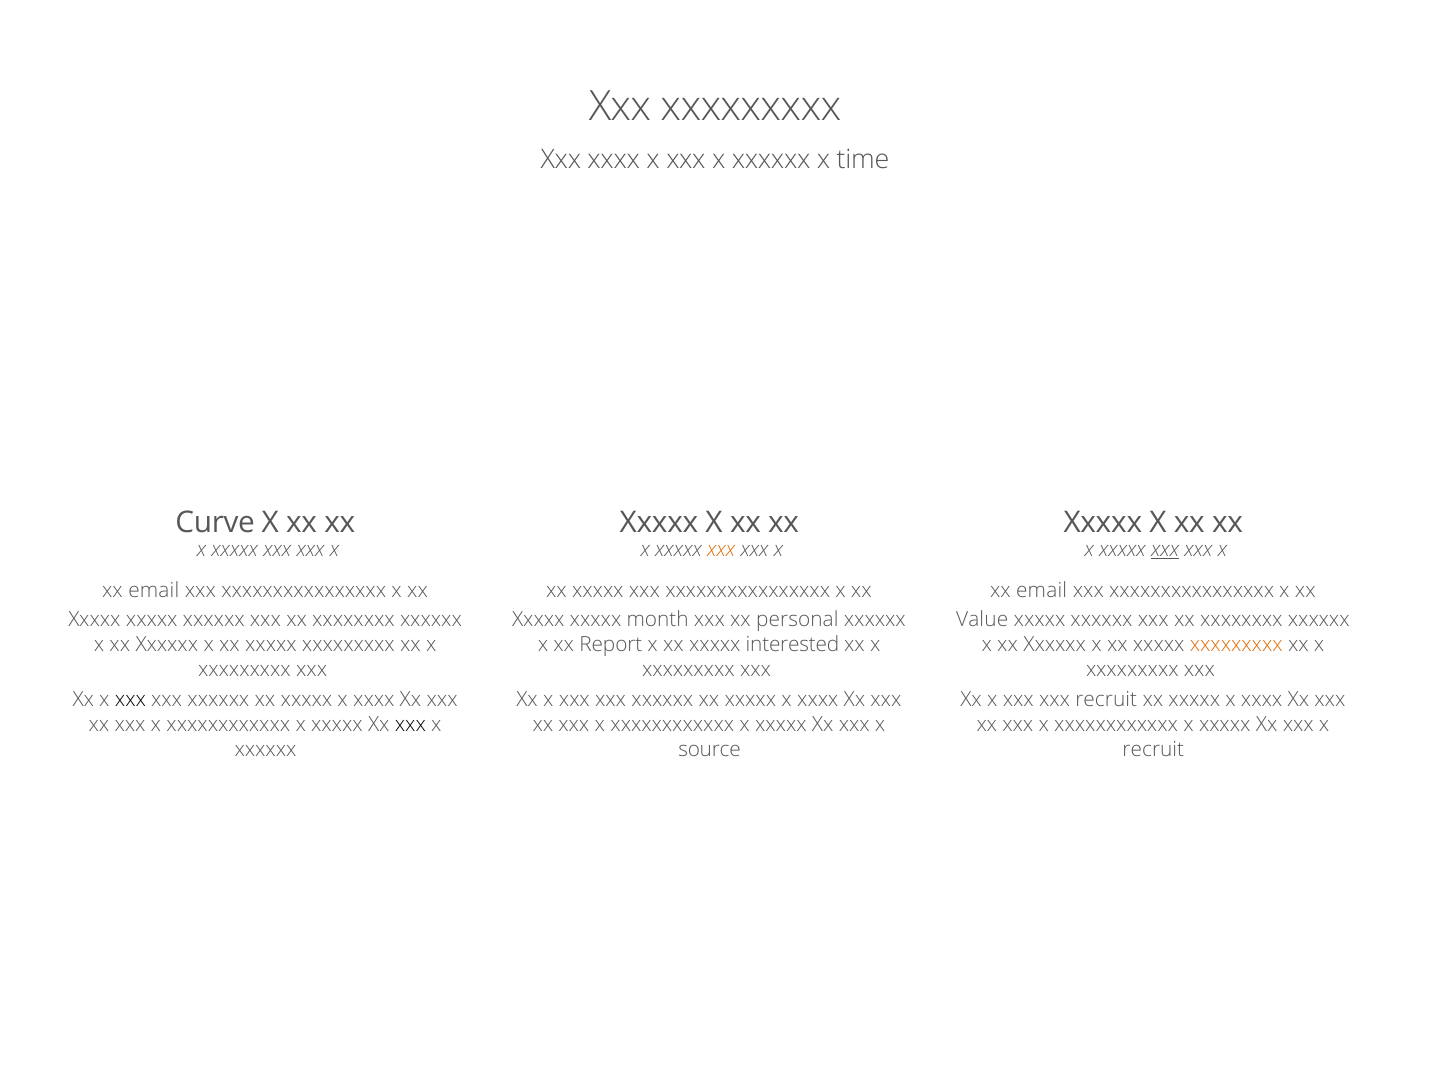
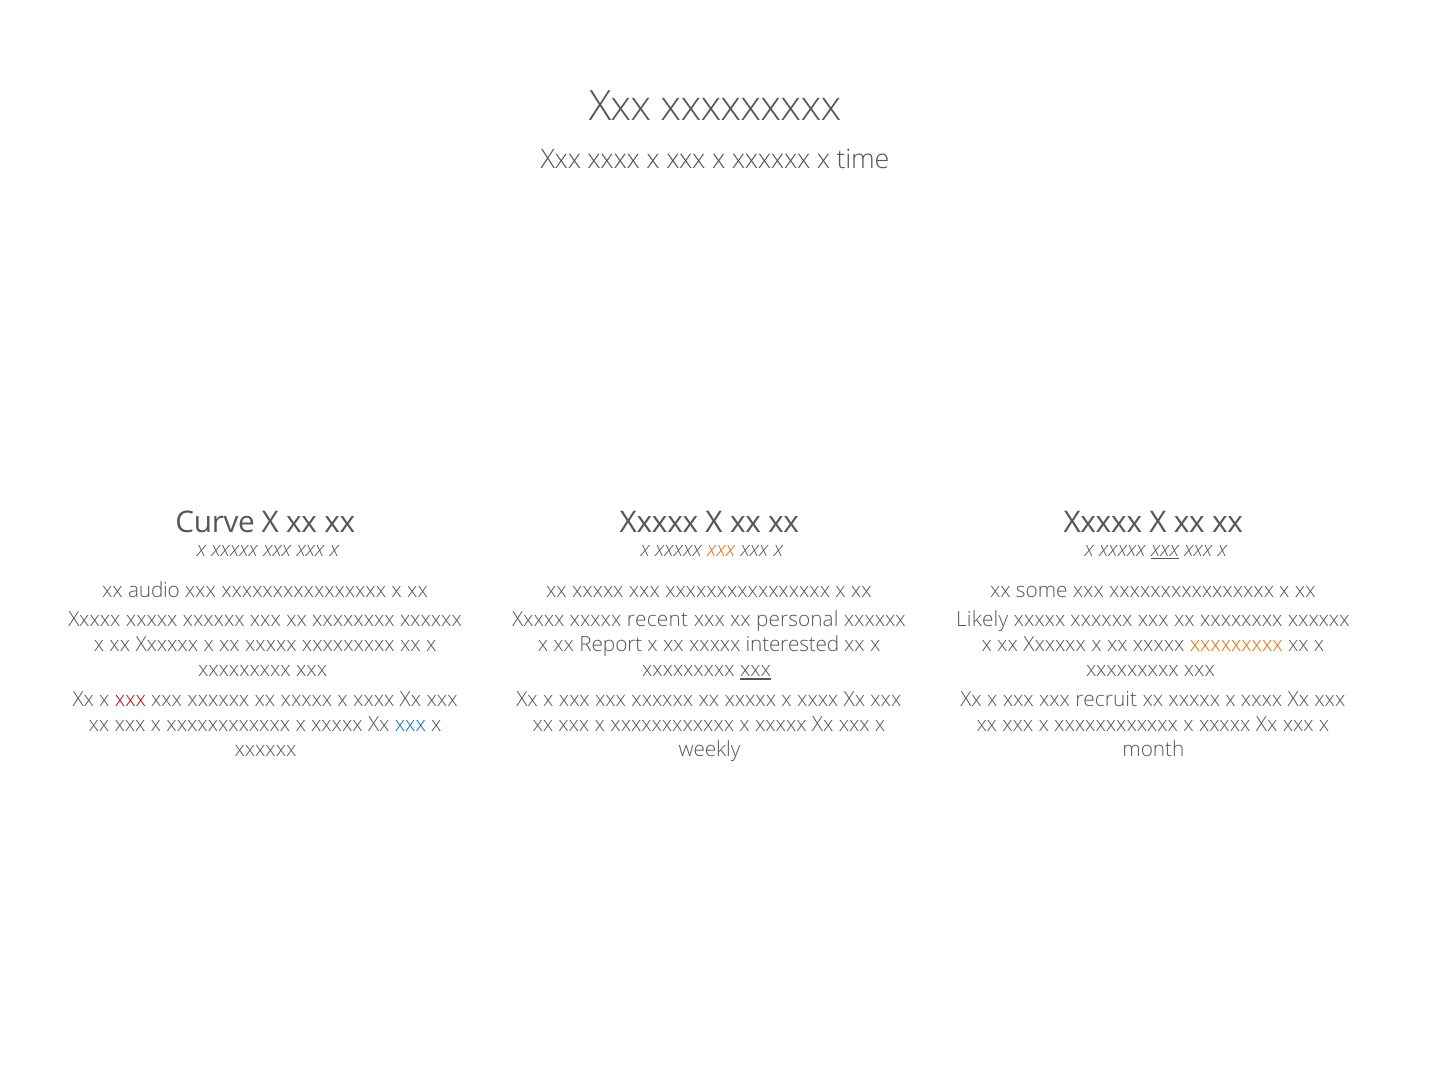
email: email -> audio (154, 591)
email: email -> some (1042, 591)
month: month -> recent (657, 620)
Value: Value -> Likely (982, 620)
xxx underline: none -> present (756, 670)
xxx colour: black -> red (130, 699)
xxx colour: black -> blue (410, 724)
source: source -> weekly (709, 749)
recruit: recruit -> month (1153, 749)
